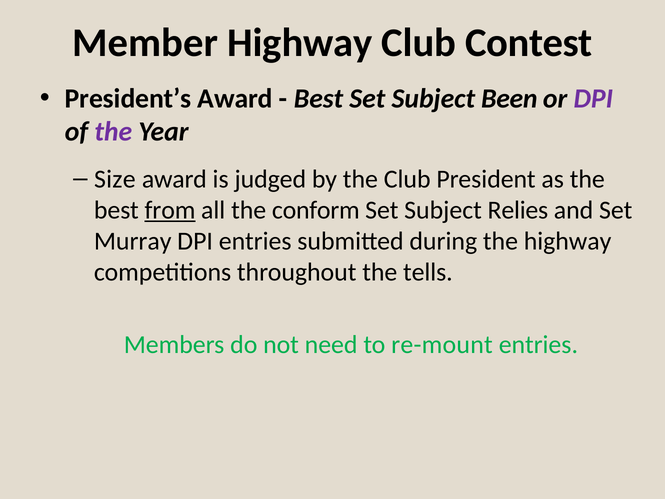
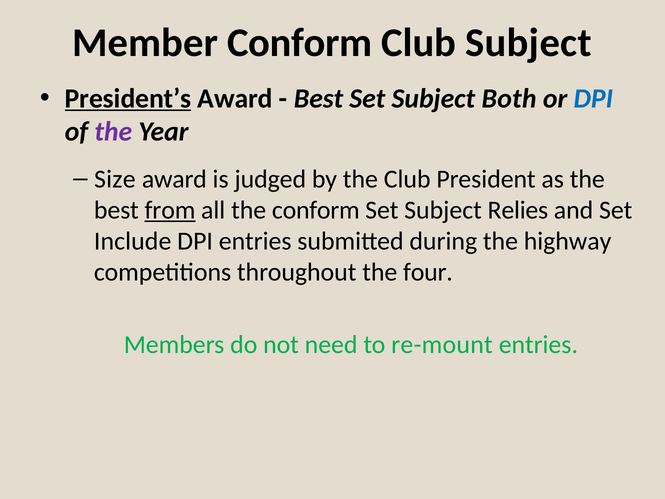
Member Highway: Highway -> Conform (300, 43)
Club Contest: Contest -> Subject (528, 43)
President’s underline: none -> present (128, 98)
Been: Been -> Both (509, 98)
DPI colour: purple -> blue (593, 98)
Murray: Murray -> Include (133, 241)
tells: tells -> four (428, 272)
